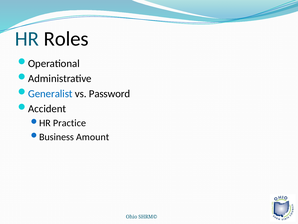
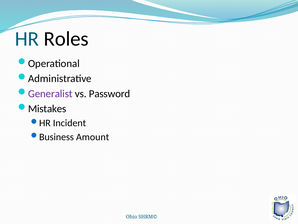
Generalist colour: blue -> purple (50, 93)
Accident: Accident -> Mistakes (47, 108)
Practice: Practice -> Incident (69, 123)
